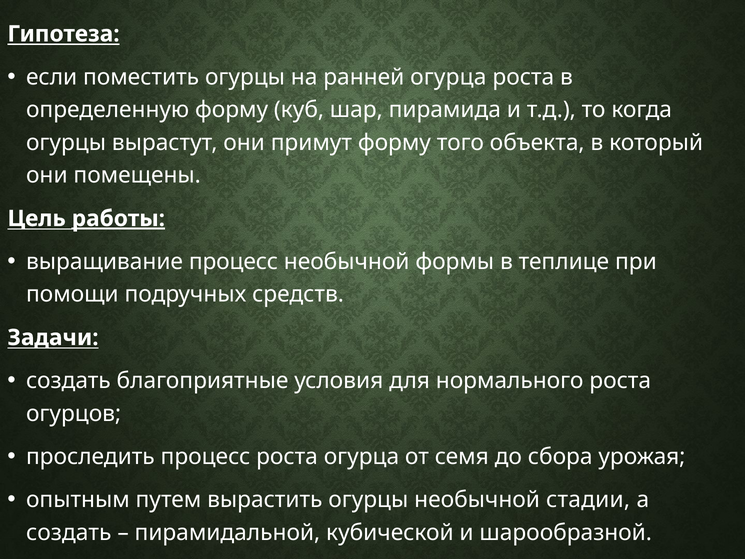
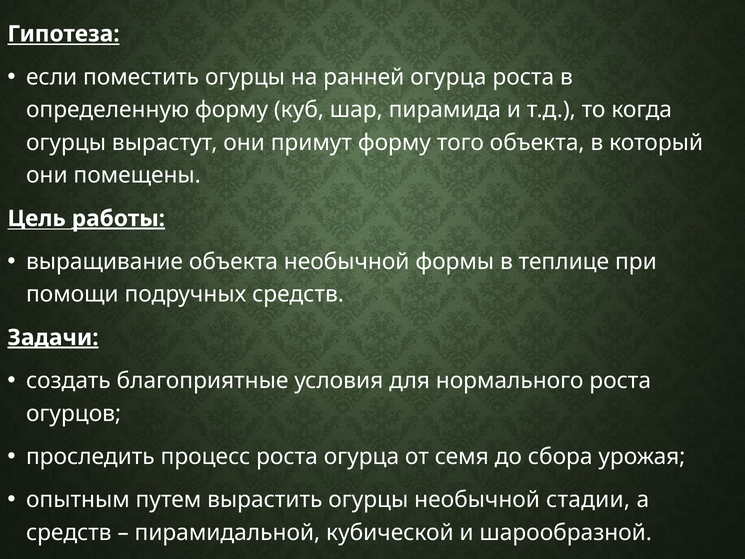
выращивание процесс: процесс -> объекта (233, 262)
Задачи underline: none -> present (53, 337)
создать: создать -> средств (69, 532)
